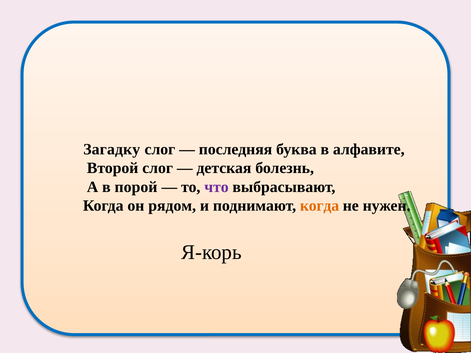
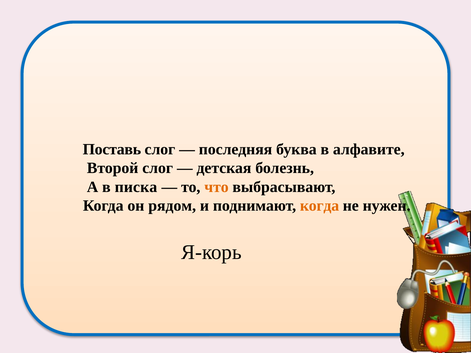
Загадку: Загадку -> Поставь (112, 149)
порой: порой -> писка (136, 187)
что colour: purple -> orange (216, 187)
